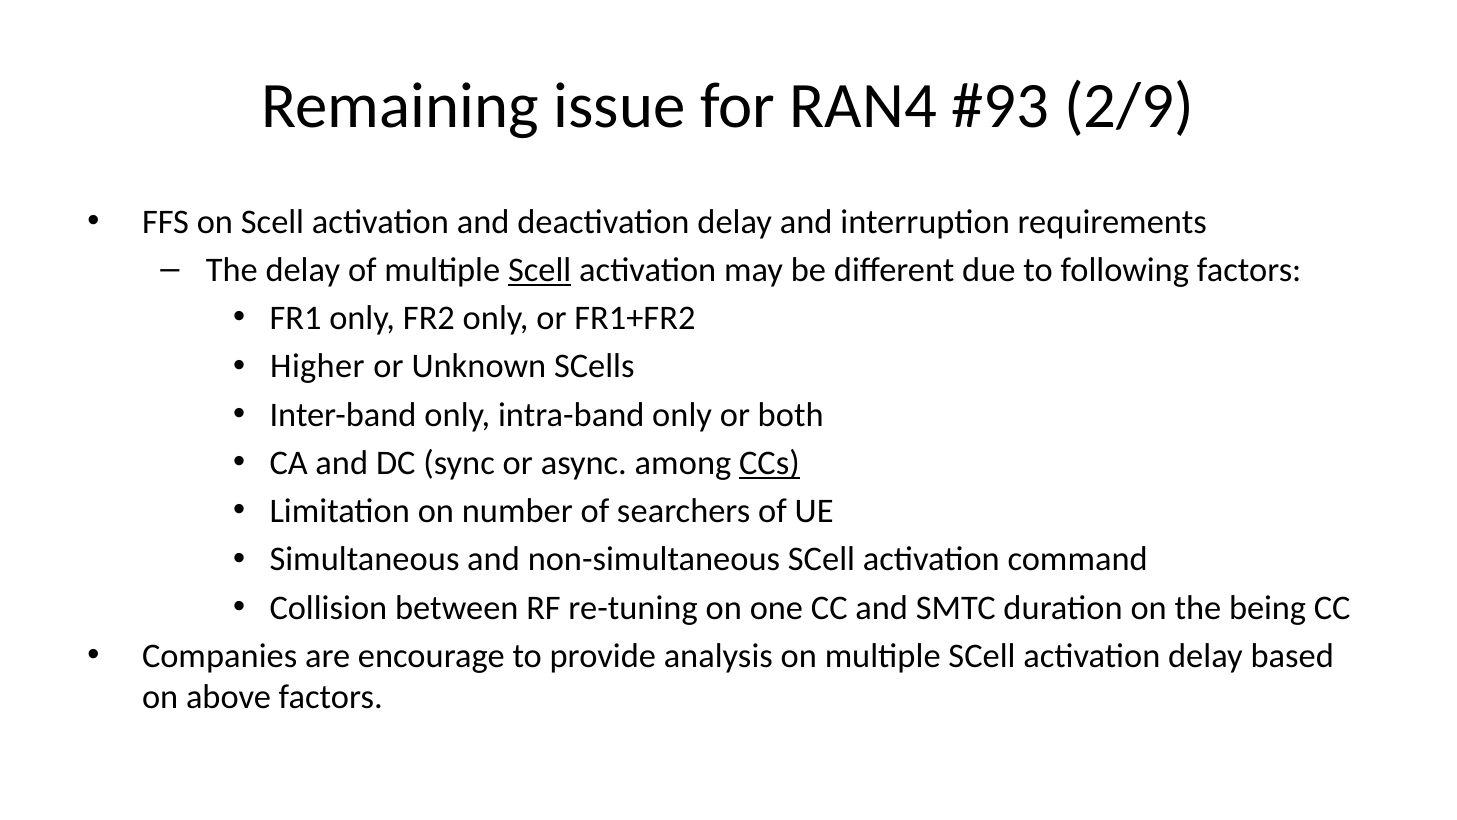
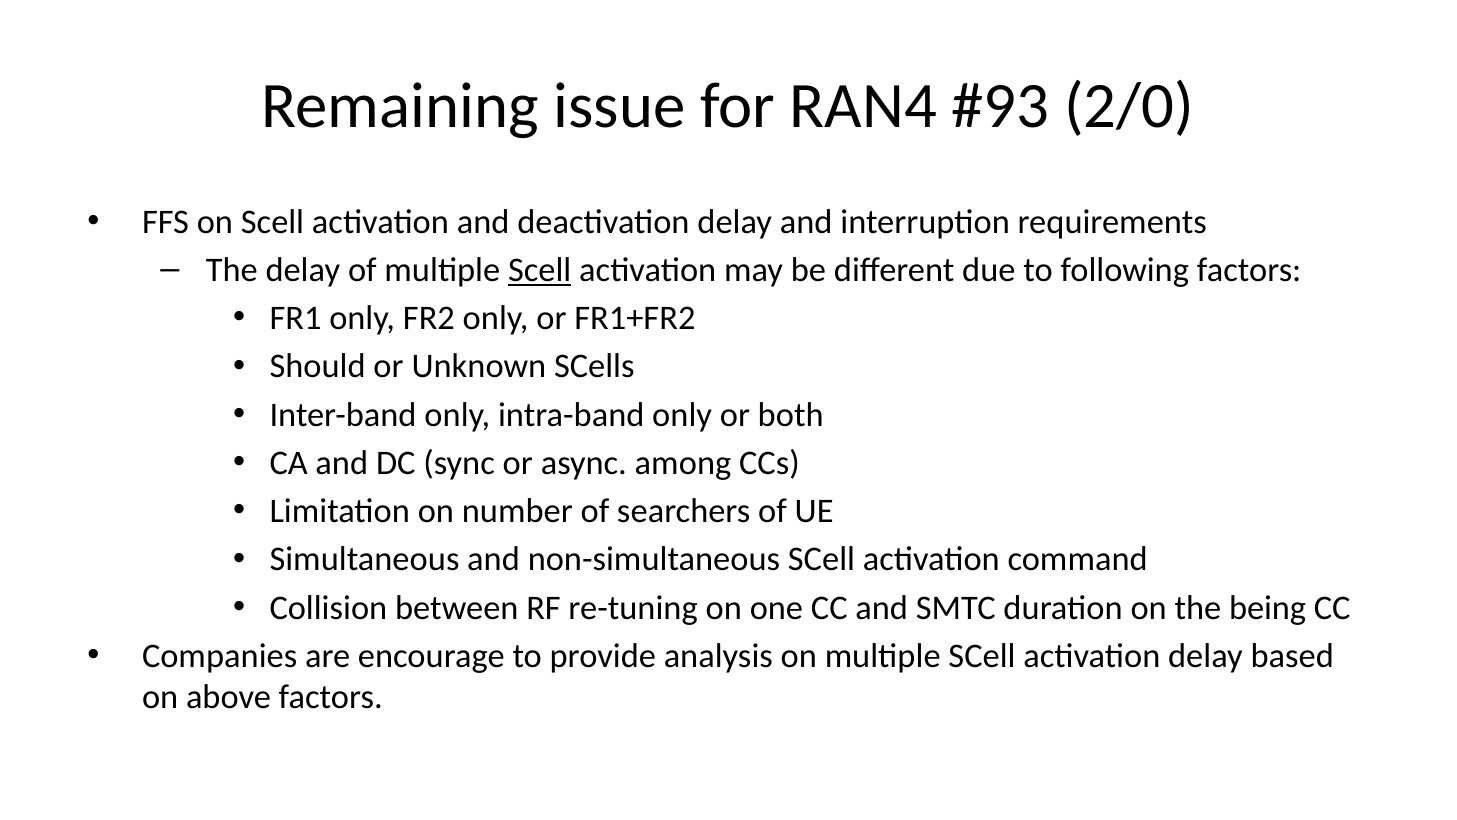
2/9: 2/9 -> 2/0 (1129, 106)
Higher: Higher -> Should (318, 366)
CCs underline: present -> none (769, 463)
